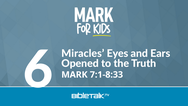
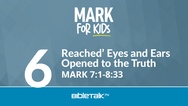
Miracles: Miracles -> Reached (83, 53)
